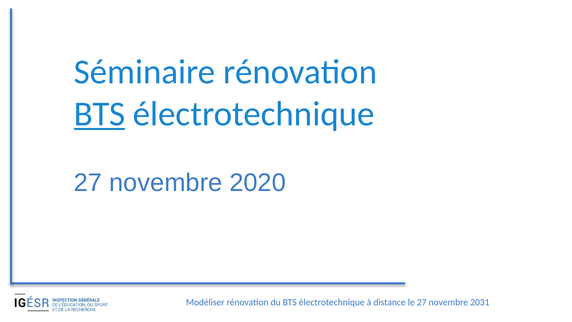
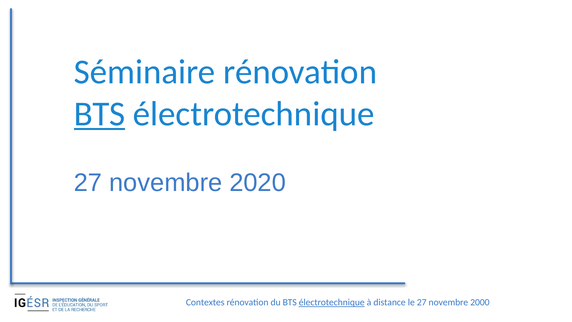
Modéliser: Modéliser -> Contextes (205, 302)
électrotechnique underline: none -> present (332, 302)
2031: 2031 -> 2000 (480, 302)
